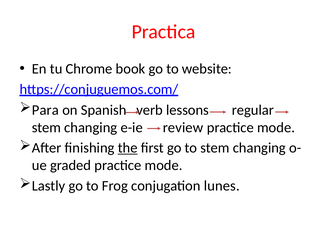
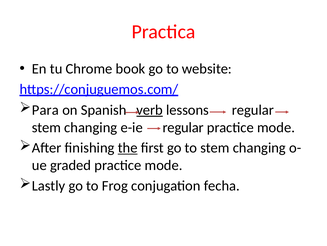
verb underline: none -> present (150, 110)
e-ie review: review -> regular (183, 127)
lunes: lunes -> fecha (222, 185)
